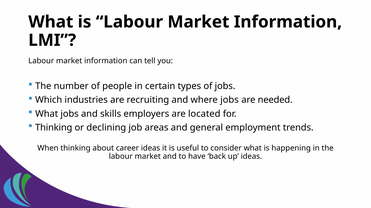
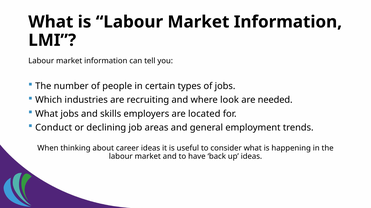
where jobs: jobs -> look (230, 100)
Thinking: Thinking -> Conduct (54, 128)
